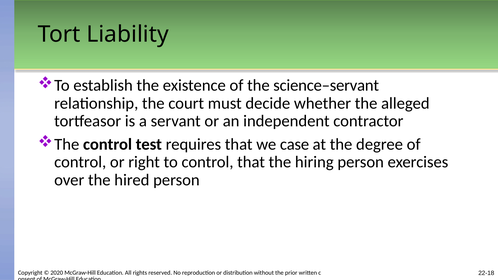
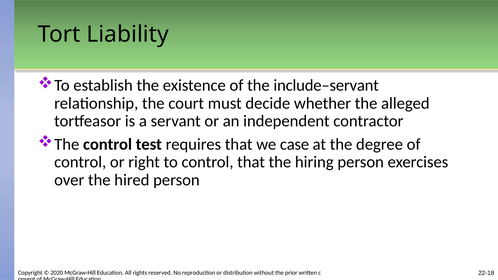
science–servant: science–servant -> include–servant (326, 85)
